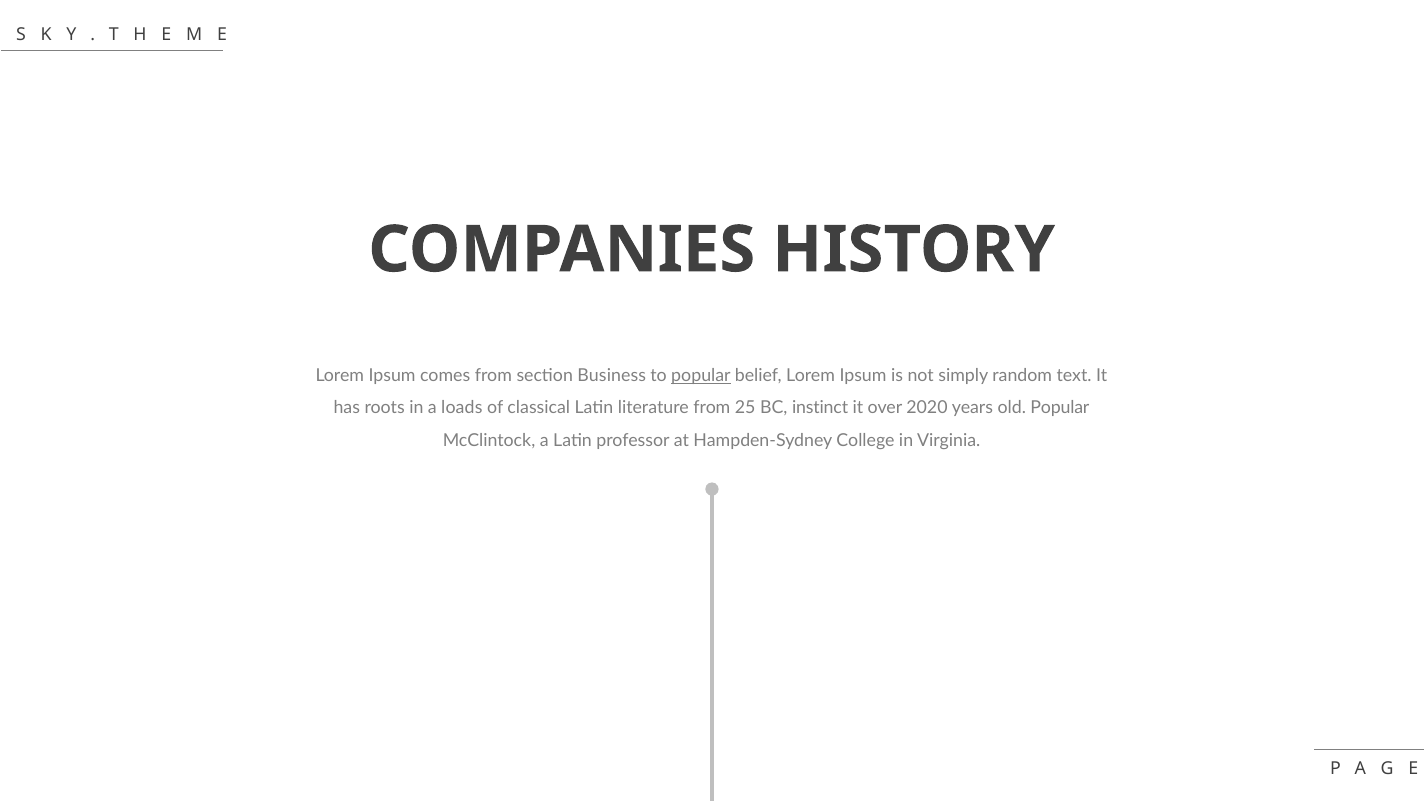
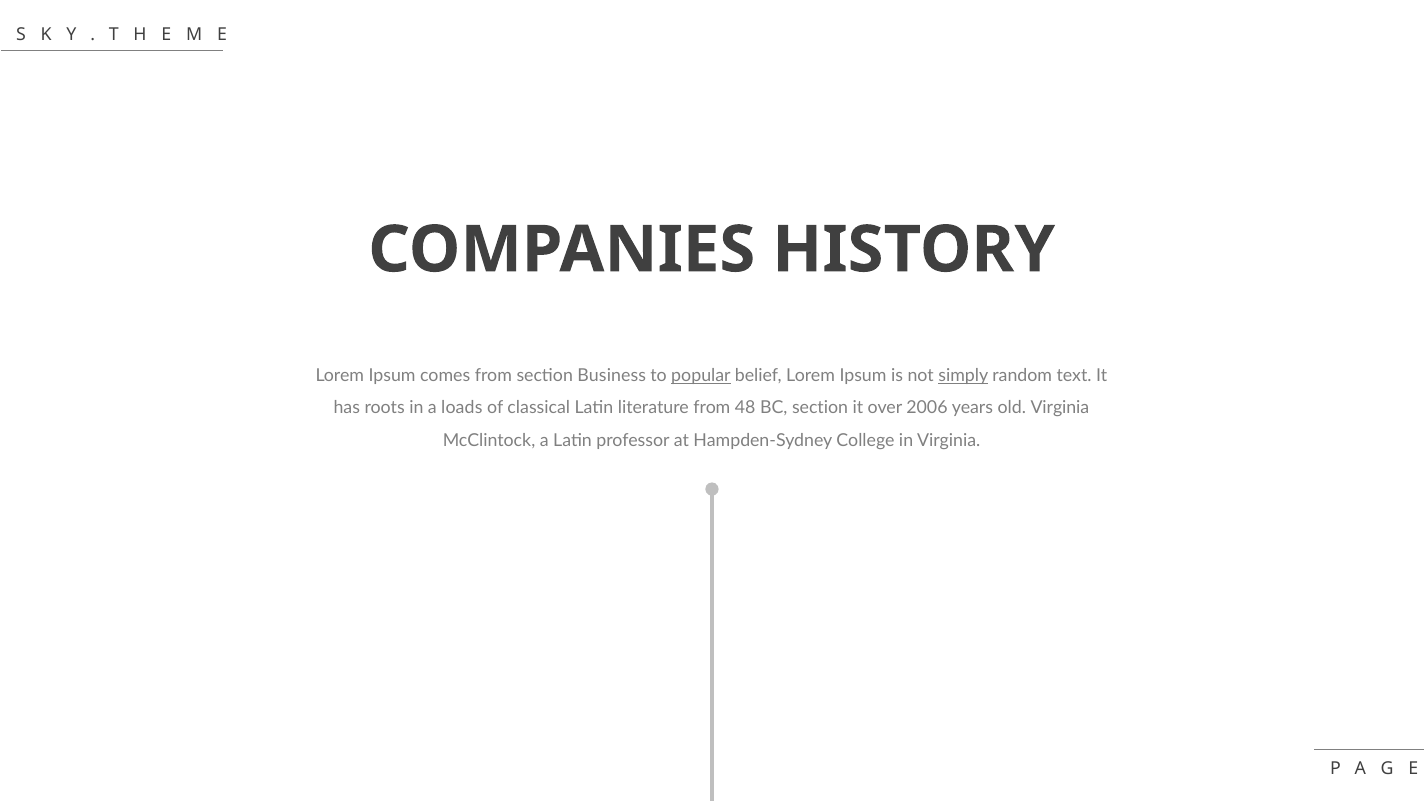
simply underline: none -> present (963, 376)
25: 25 -> 48 (745, 408)
BC instinct: instinct -> section (820, 408)
2020: 2020 -> 2006 (927, 408)
old Popular: Popular -> Virginia (1060, 408)
